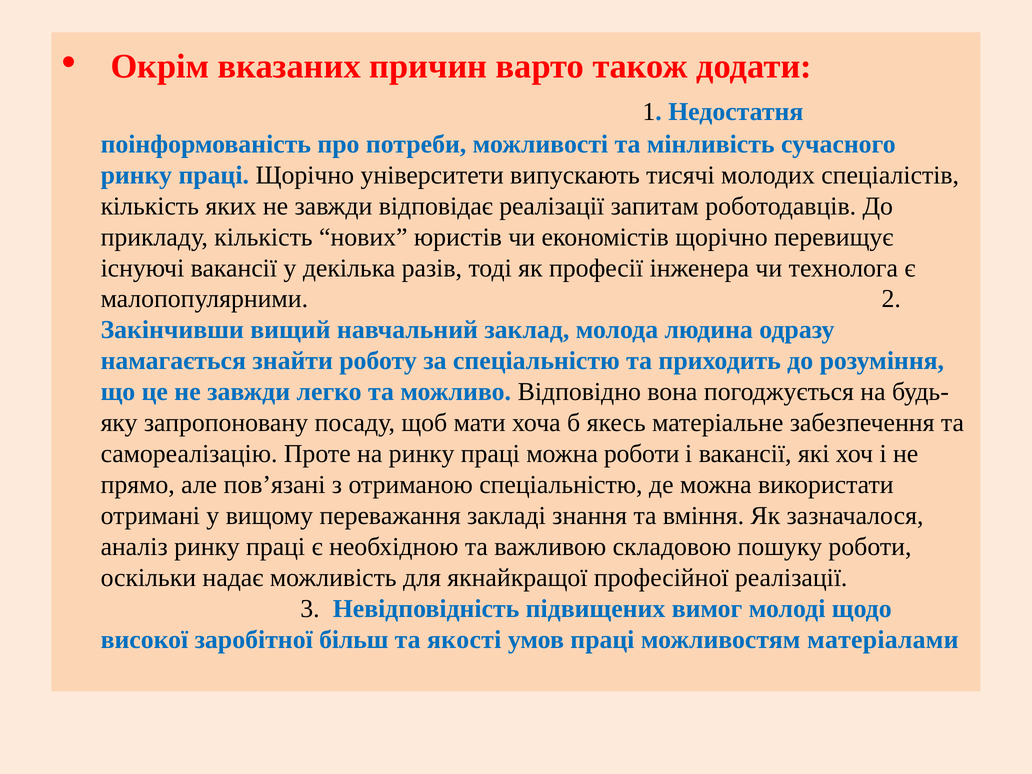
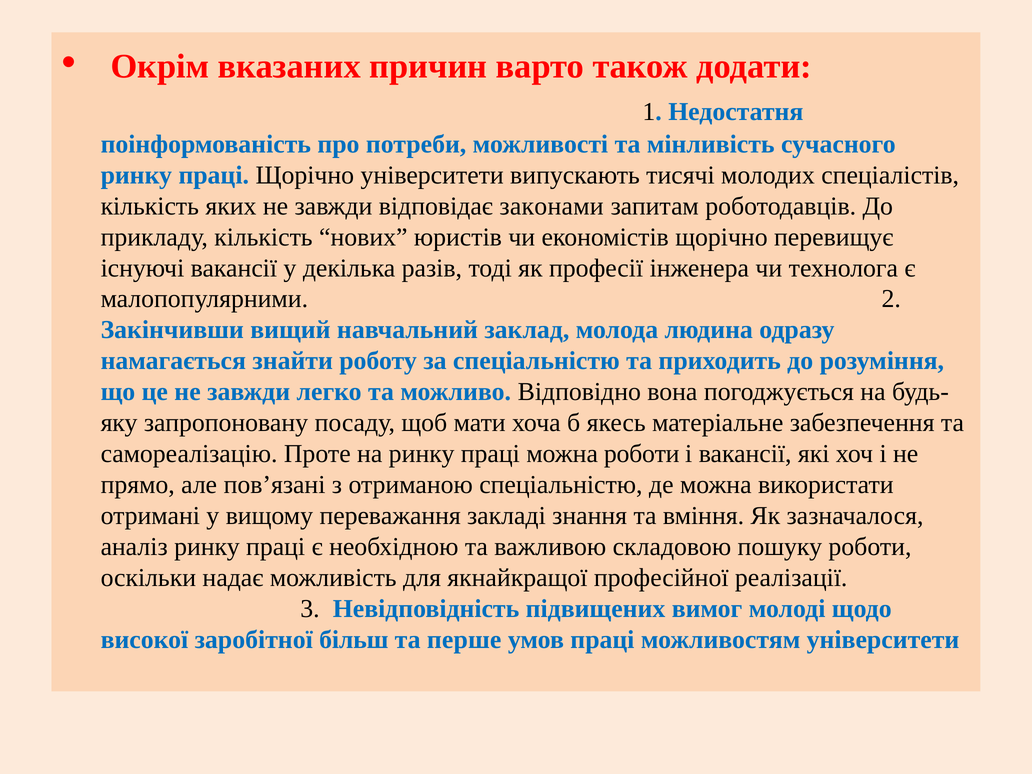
відповідає реалізації: реалізації -> законами (552, 206)
якості: якості -> перше (464, 640)
можливостям матеріалами: матеріалами -> університети (883, 640)
